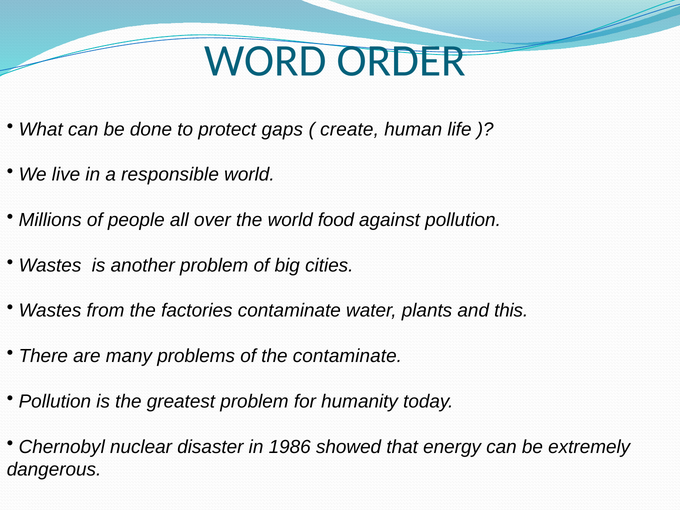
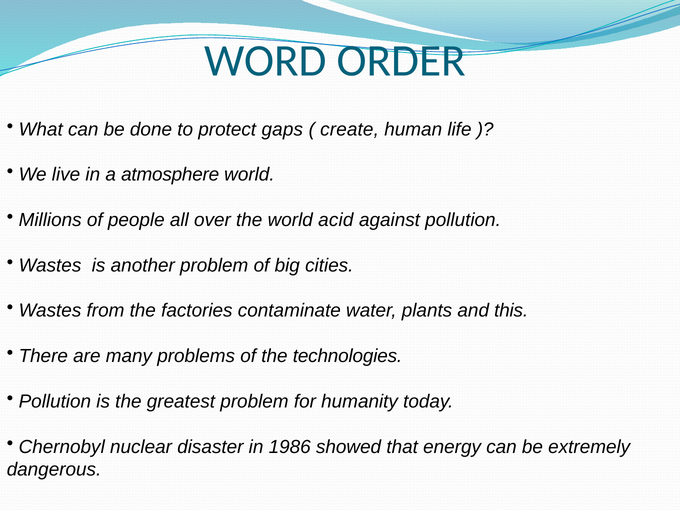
responsible: responsible -> atmosphere (170, 175)
food: food -> acid (336, 220)
the contaminate: contaminate -> technologies (348, 356)
